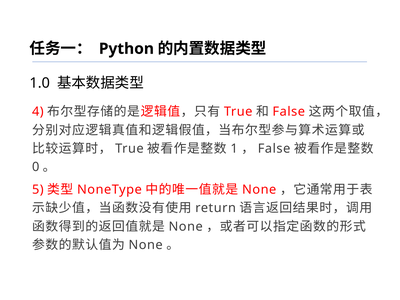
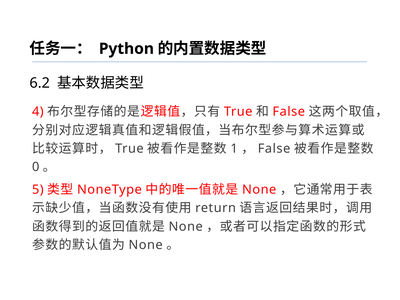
1.0: 1.0 -> 6.2 (40, 83)
